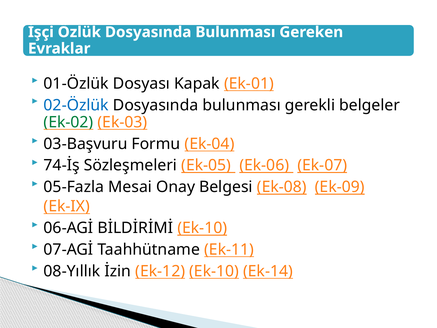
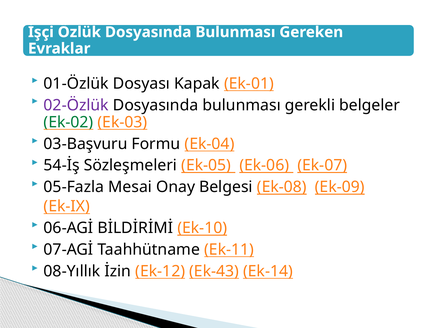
02-Özlük colour: blue -> purple (76, 105)
74-İş: 74-İş -> 54-İş (62, 165)
Ek-12 Ek-10: Ek-10 -> Ek-43 (214, 271)
